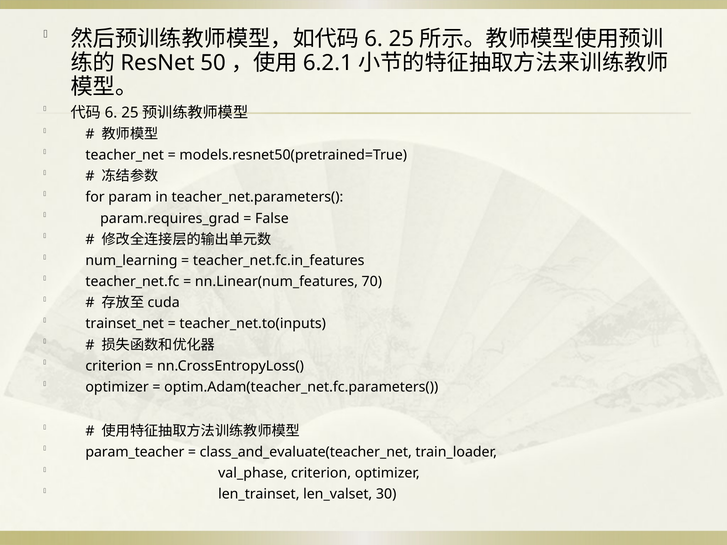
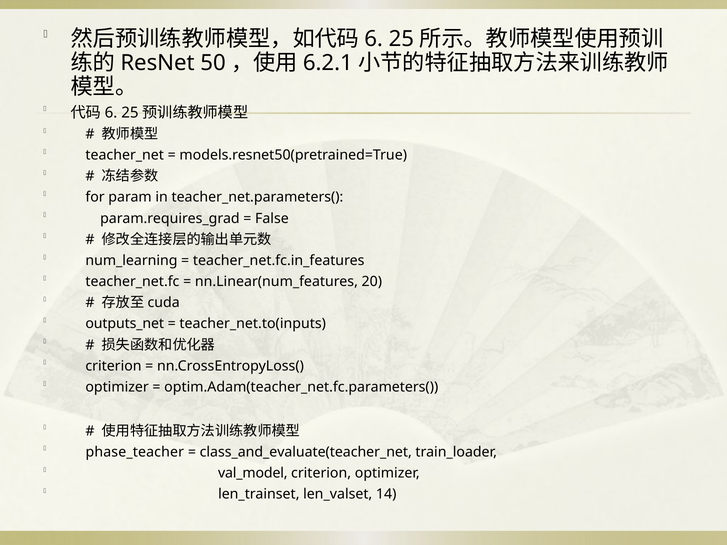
70: 70 -> 20 (372, 282)
trainset_net: trainset_net -> outputs_net (125, 324)
param_teacher: param_teacher -> phase_teacher (135, 452)
val_phase: val_phase -> val_model (253, 473)
30: 30 -> 14 (386, 494)
